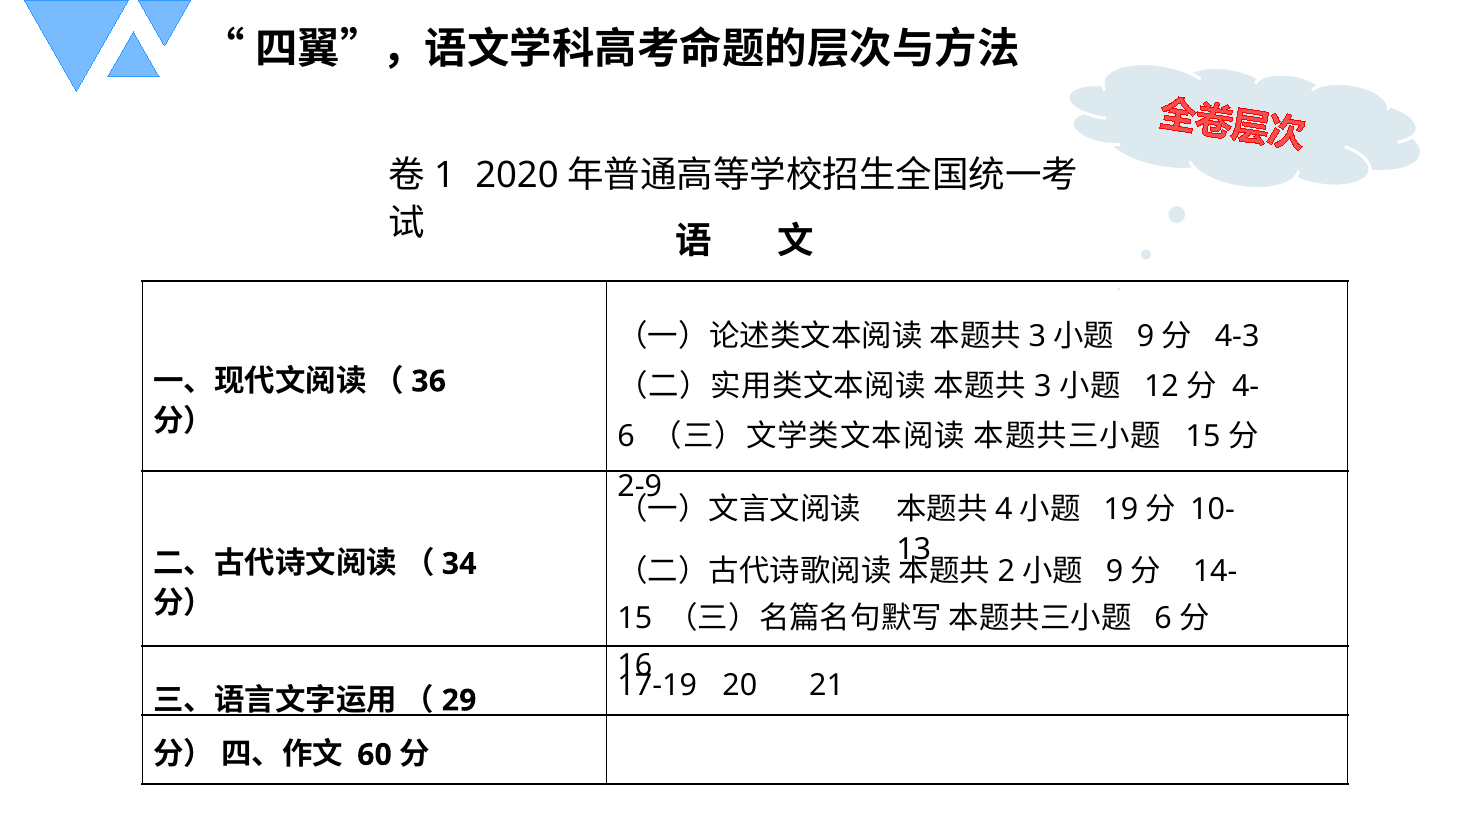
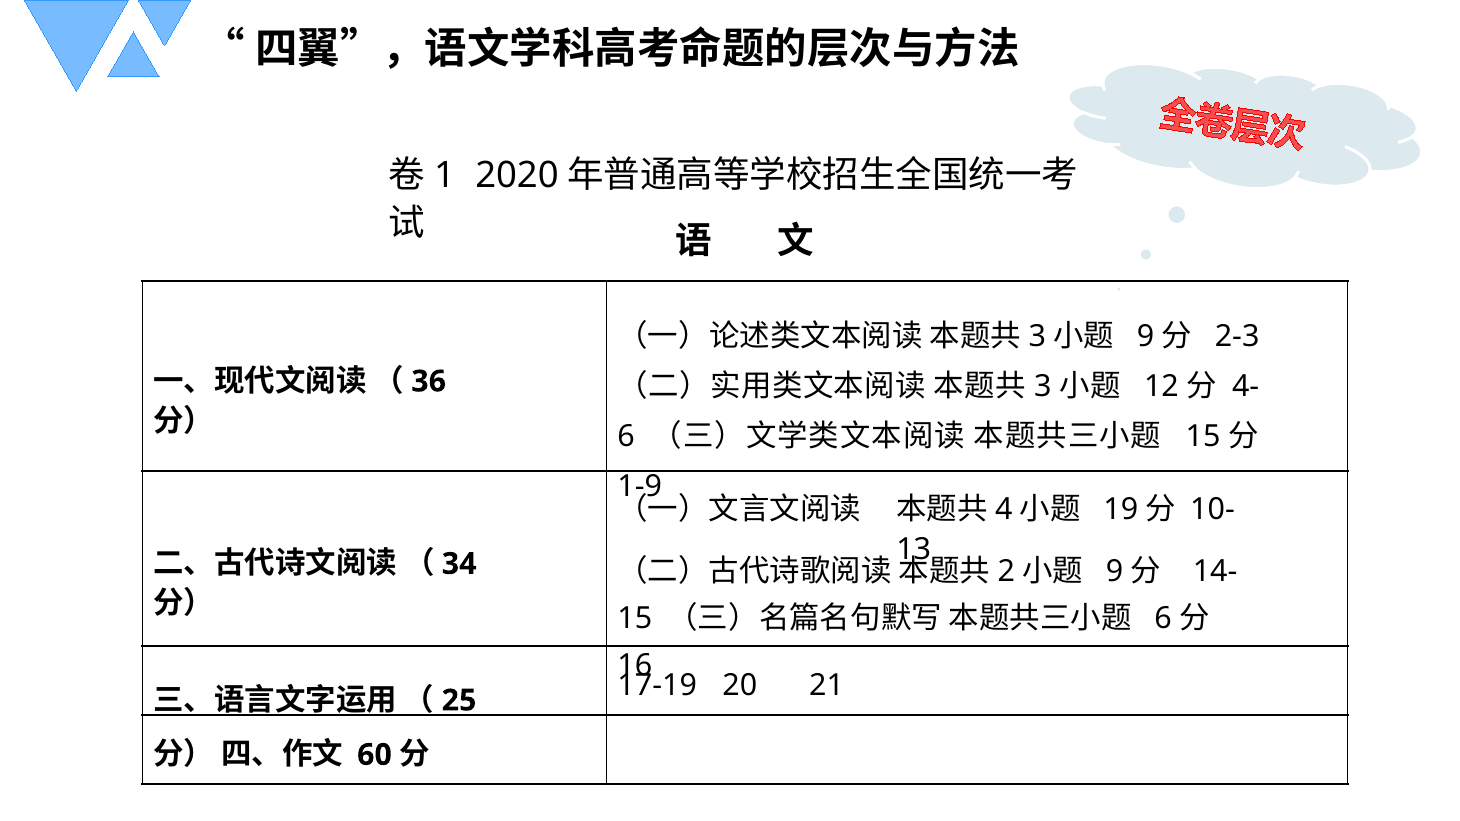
4-3: 4-3 -> 2-3 (1237, 337)
2-9: 2-9 -> 1-9 (640, 486)
29: 29 -> 25 (459, 701)
